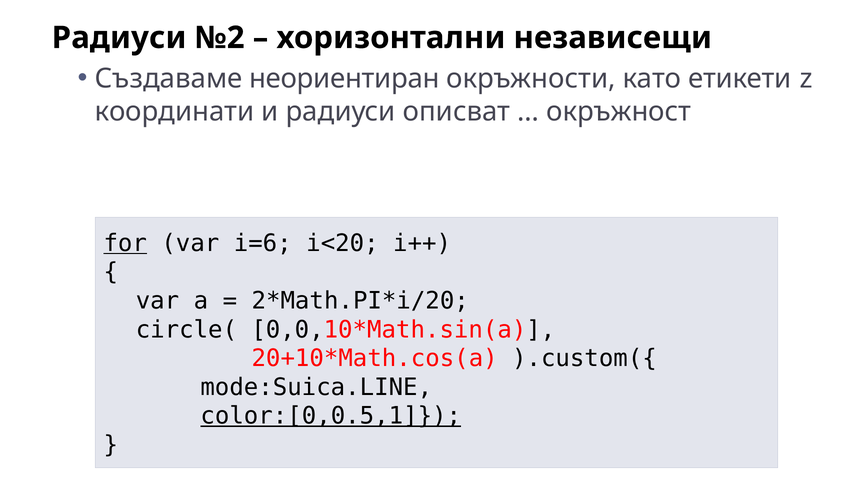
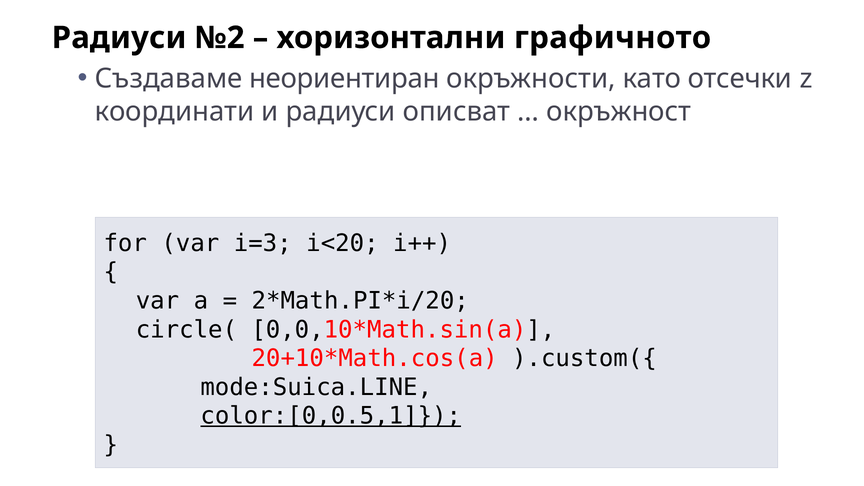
независещи: независещи -> графичното (613, 38)
етикети: етикети -> отсечки (740, 79)
for underline: present -> none (125, 243)
i=6: i=6 -> i=3 (263, 243)
